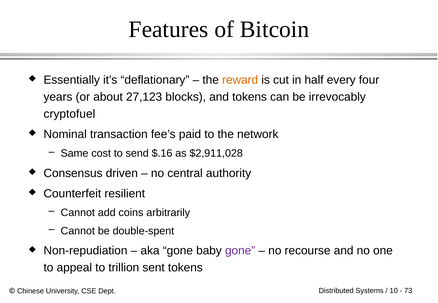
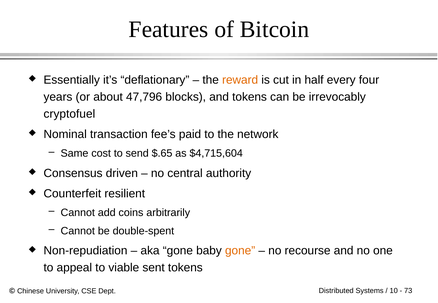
27,123: 27,123 -> 47,796 (144, 97)
$.16: $.16 -> $.65 (162, 153)
$2,911,028: $2,911,028 -> $4,715,604 (216, 153)
gone colour: purple -> orange (240, 251)
trillion: trillion -> viable (124, 268)
